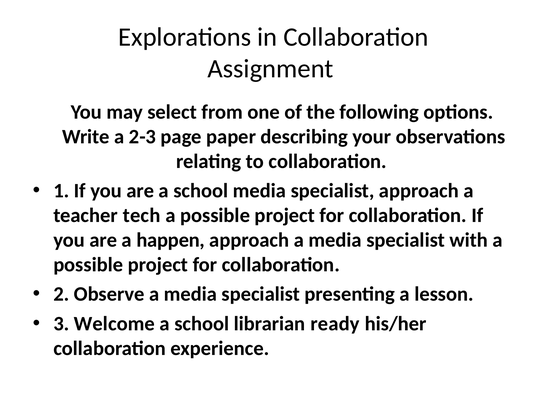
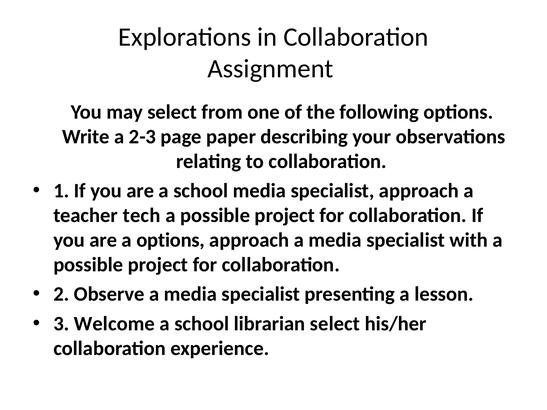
a happen: happen -> options (171, 240)
librarian ready: ready -> select (335, 324)
